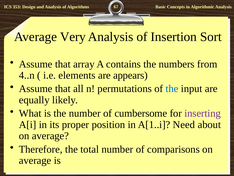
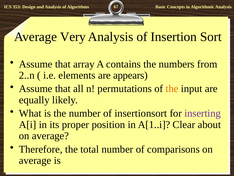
4..n: 4..n -> 2..n (27, 75)
the colour: blue -> orange (172, 88)
cumbersome: cumbersome -> insertionsort (141, 113)
Need: Need -> Clear (184, 124)
